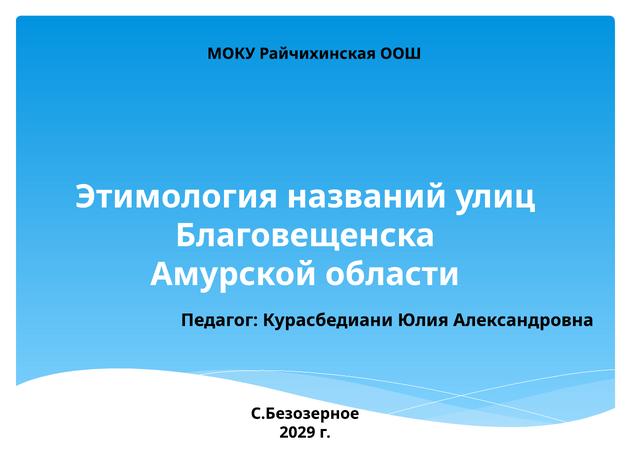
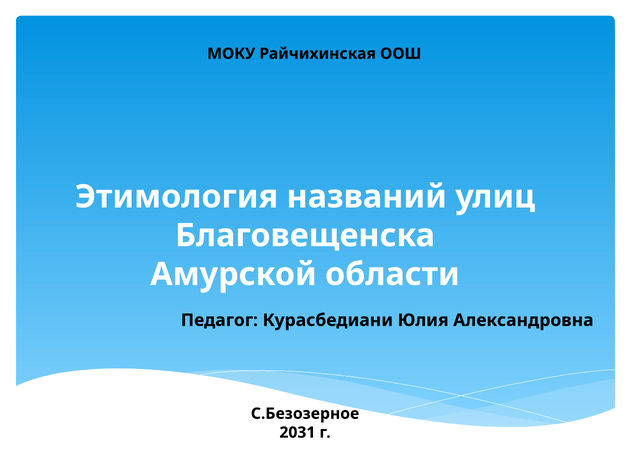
2029: 2029 -> 2031 (297, 433)
